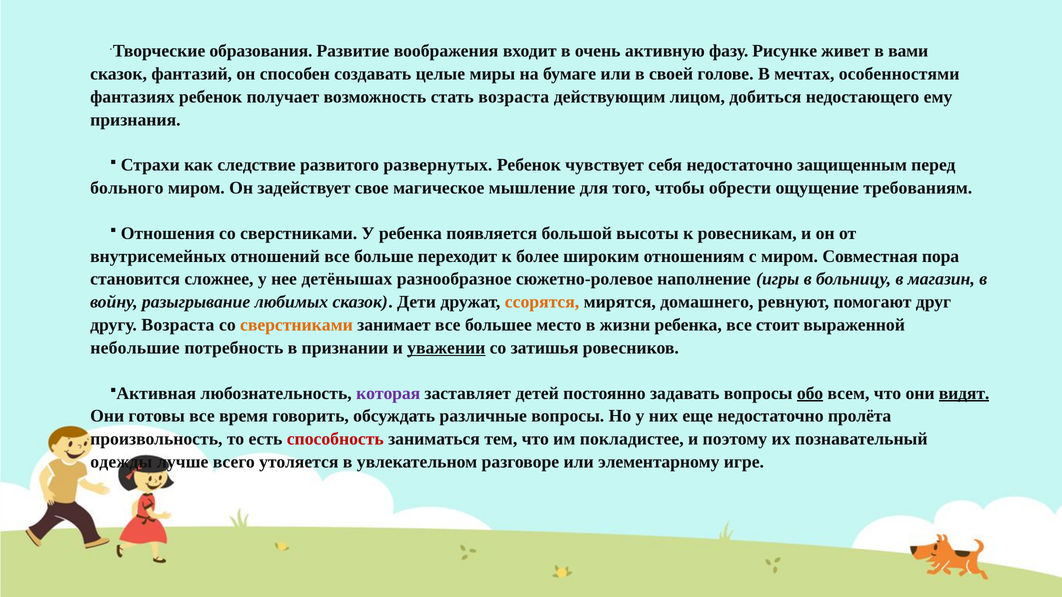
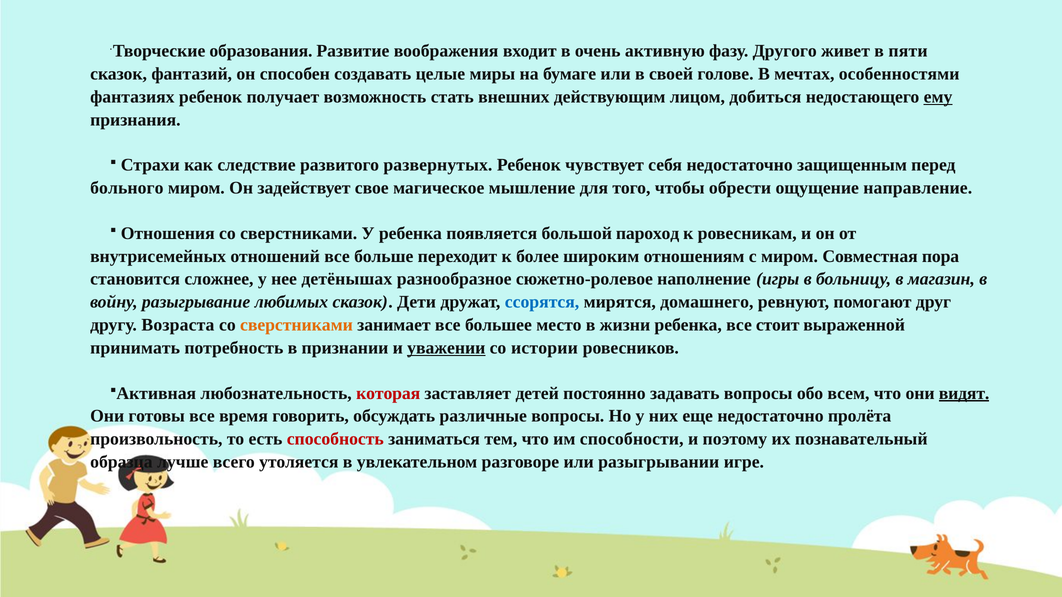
Рисунке: Рисунке -> Другого (785, 51)
вами: вами -> пяти (908, 51)
стать возраста: возраста -> внешних (514, 97)
ему underline: none -> present (938, 97)
требованиям: требованиям -> направление (918, 188)
высоты: высоты -> пароход (648, 233)
ссорятся colour: orange -> blue (542, 302)
небольшие: небольшие -> принимать (135, 348)
затишья: затишья -> истории (544, 348)
которая colour: purple -> red (388, 393)
обо underline: present -> none (810, 393)
покладистее: покладистее -> способности (632, 439)
одежды: одежды -> образца (121, 462)
элементарному: элементарному -> разыгрывании (659, 462)
